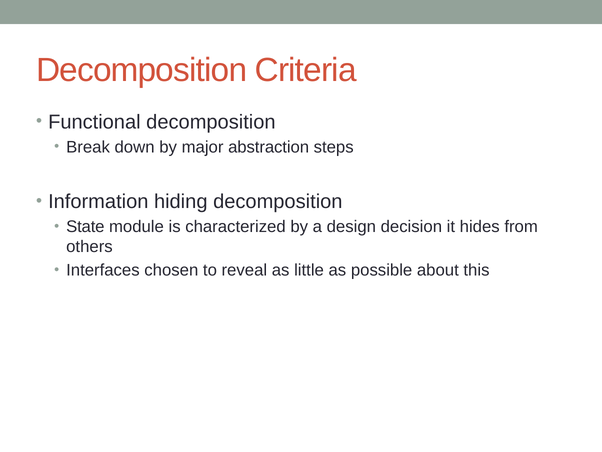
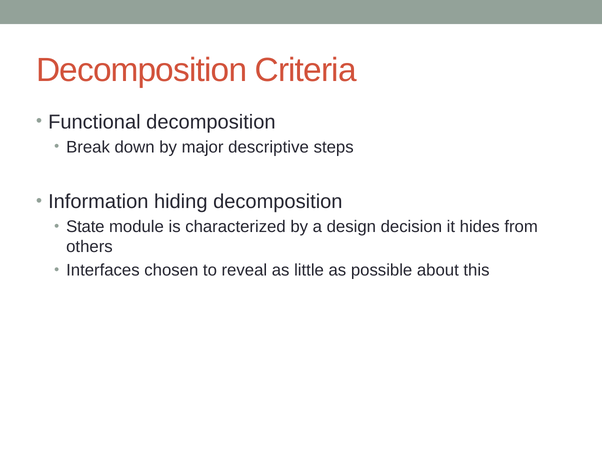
abstraction: abstraction -> descriptive (269, 147)
